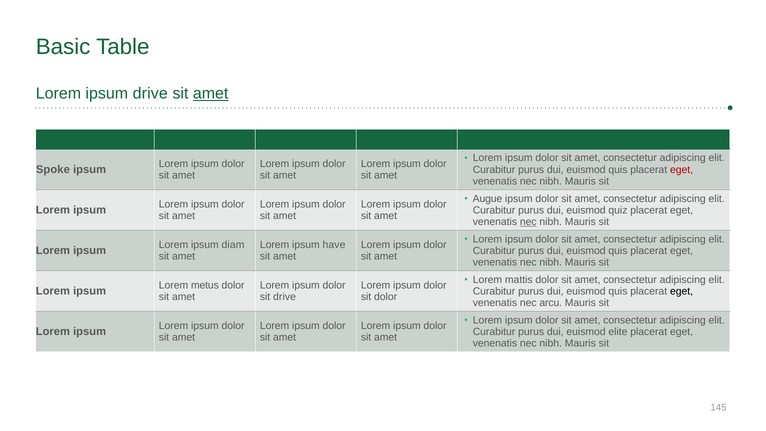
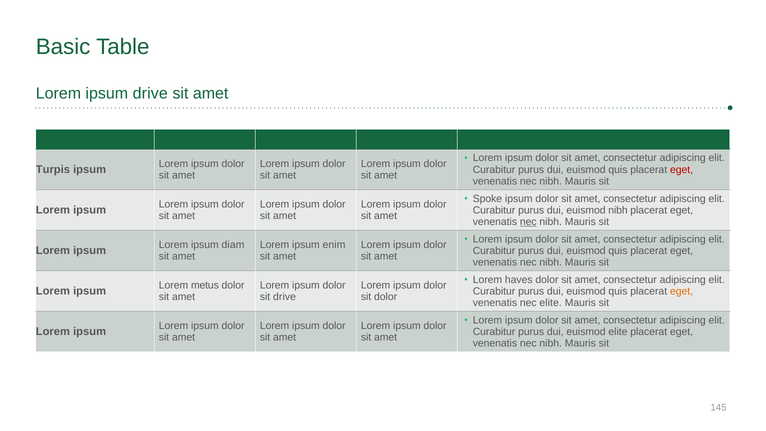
amet underline: present -> none (211, 93)
Spoke: Spoke -> Turpis (53, 170)
Augue: Augue -> Spoke (487, 199)
euismod quiz: quiz -> nibh (618, 210)
have: have -> enim (334, 245)
mattis: mattis -> haves (519, 280)
eget colour: black -> orange (682, 291)
nec arcu: arcu -> elite (551, 303)
